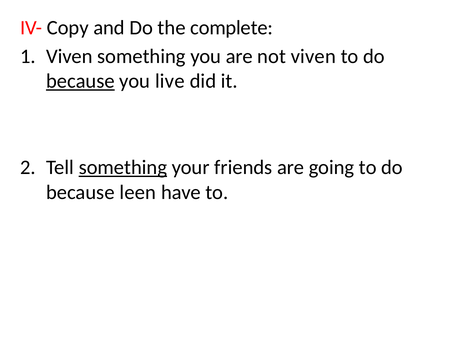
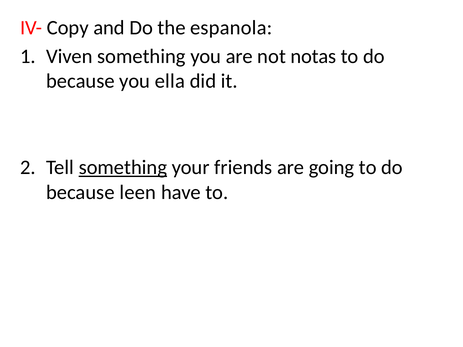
complete: complete -> espanola (231, 28)
not viven: viven -> notas (313, 56)
because underline: present -> none (80, 81)
live: live -> ella (170, 81)
